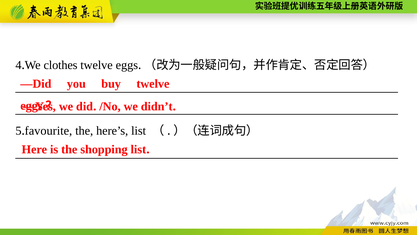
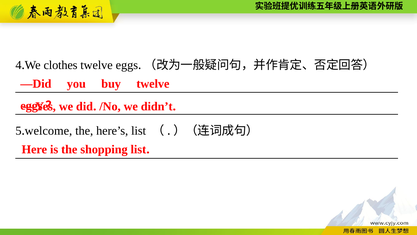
favourite: favourite -> welcome (48, 131)
